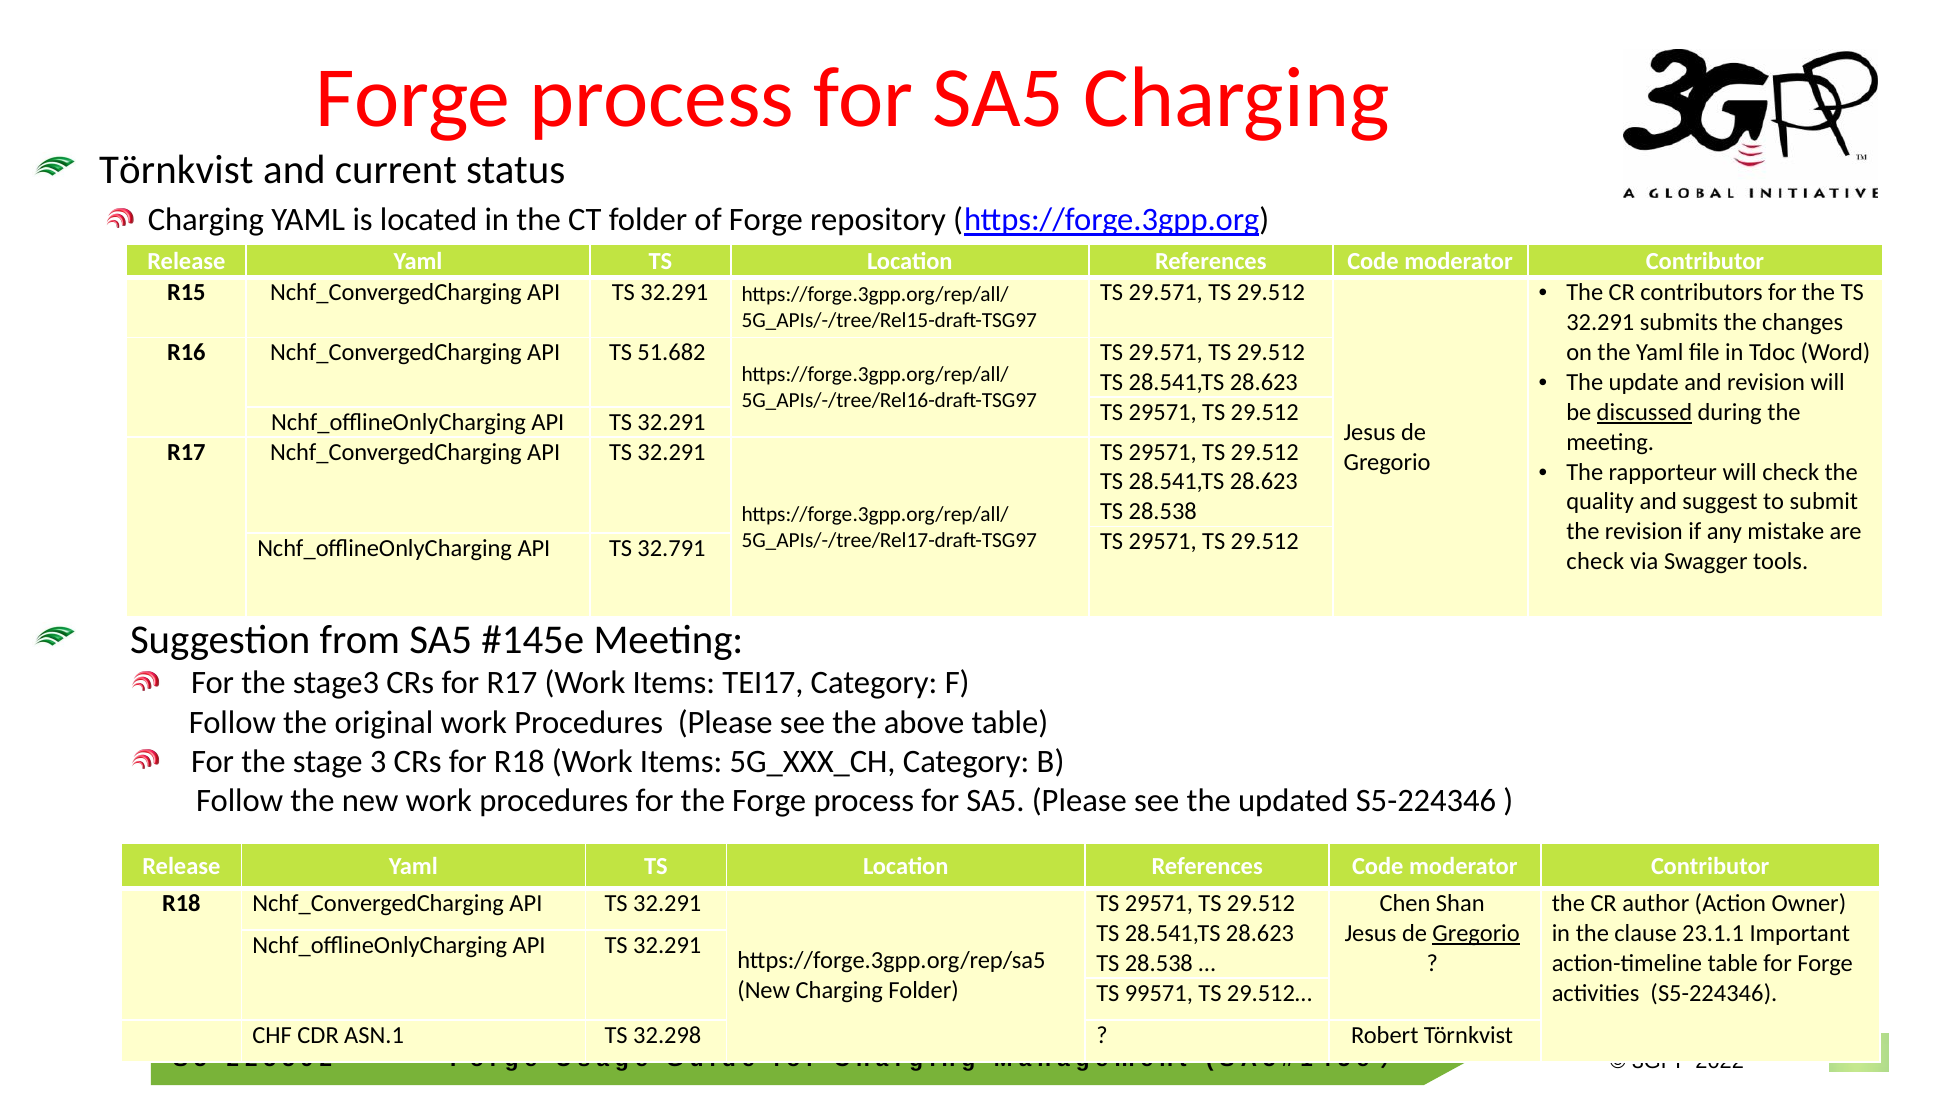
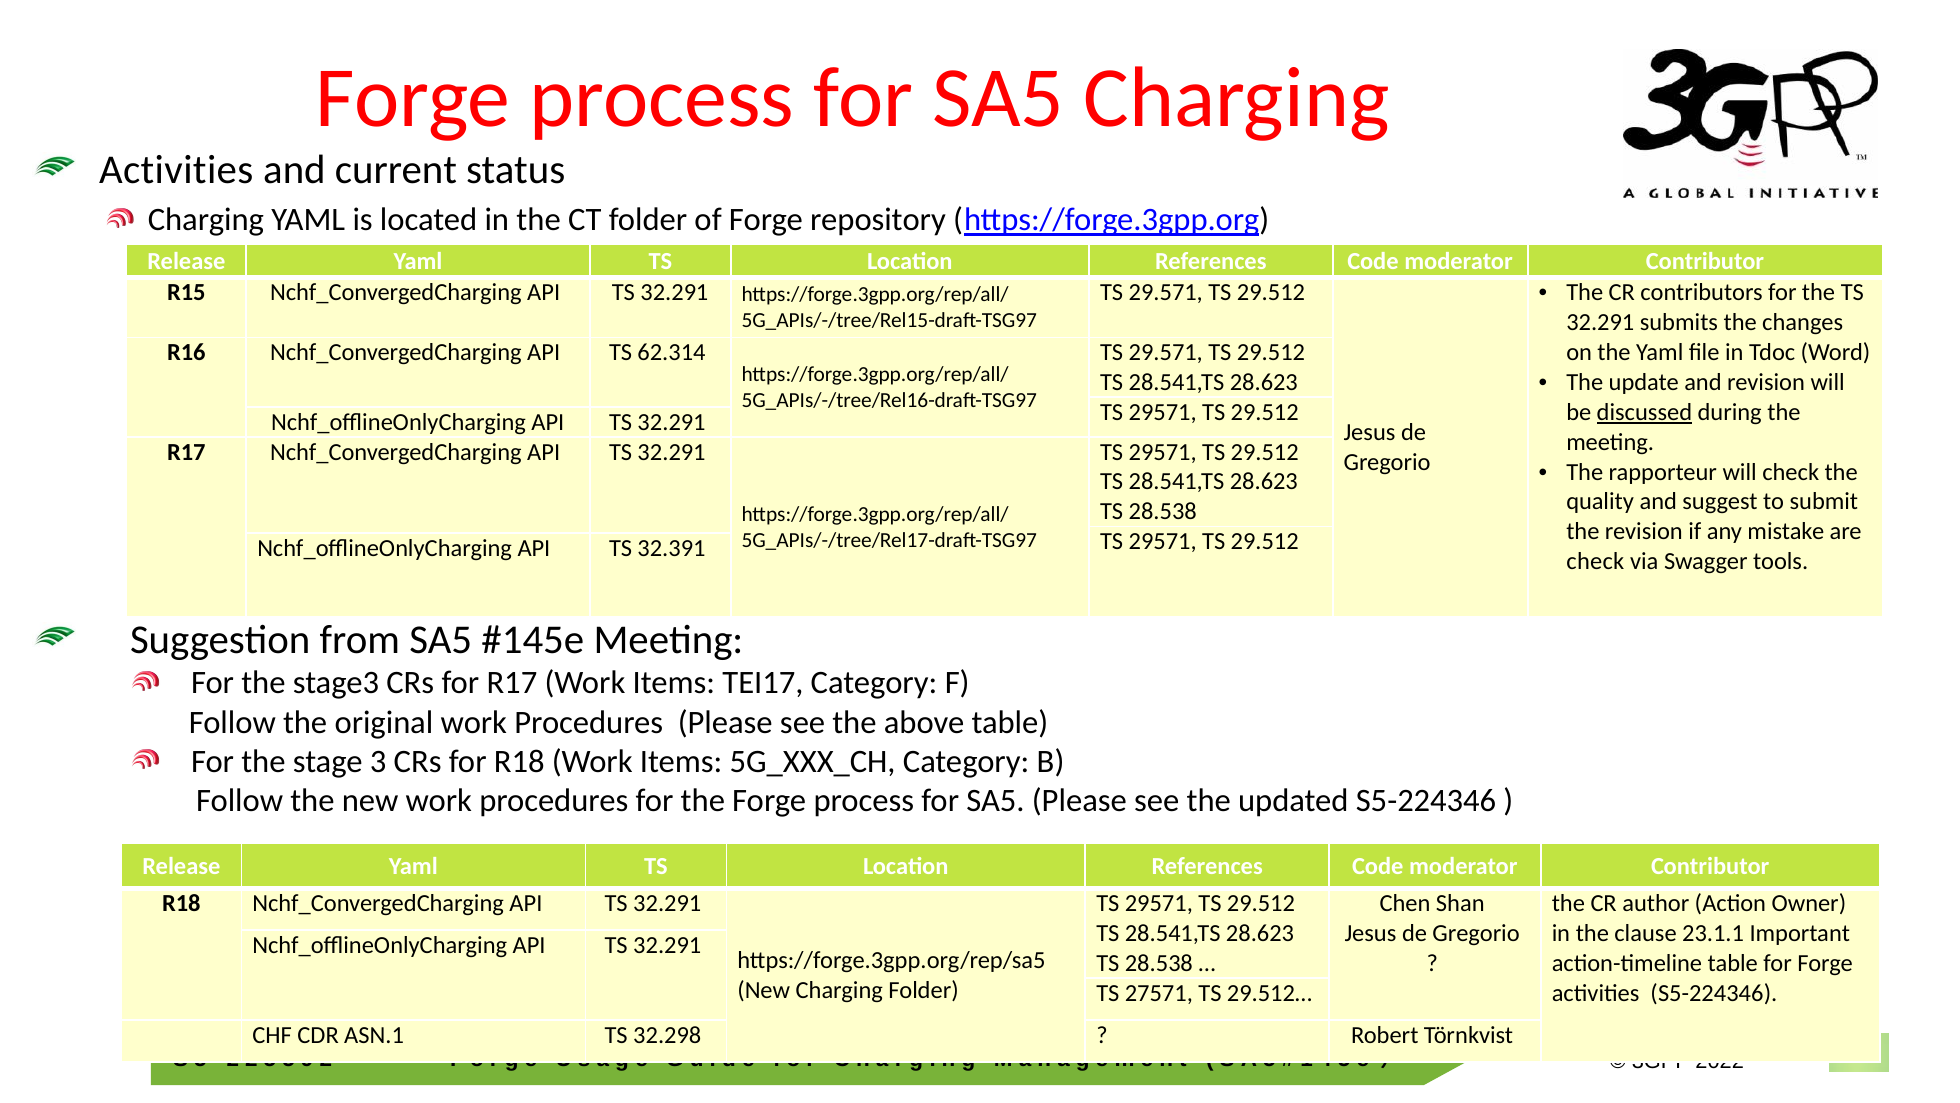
Törnkvist: Törnkvist -> Activities (176, 170)
51.682: 51.682 -> 62.314 (672, 352)
32.791: 32.791 -> 32.391 (672, 548)
Gregorio underline: present -> none (1476, 933)
99571: 99571 -> 27571 (1159, 993)
